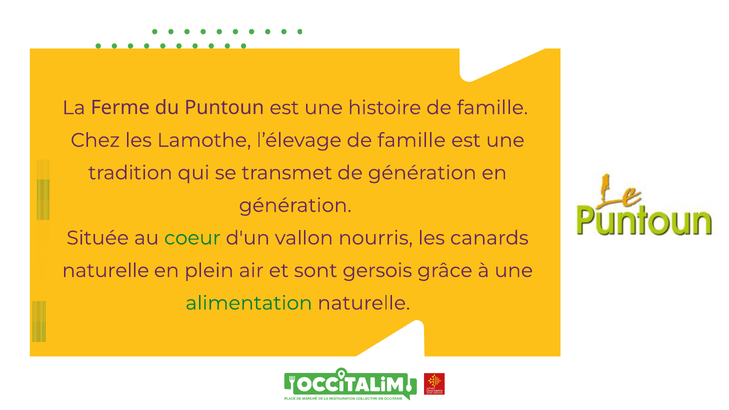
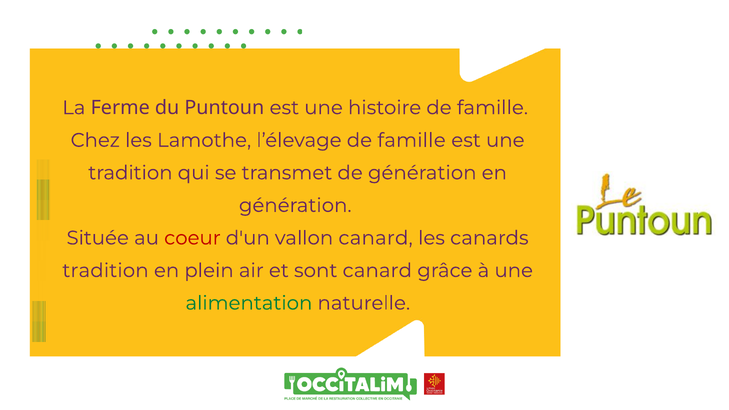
coeur colour: green -> red (192, 238)
vallon nourris: nourris -> canard (376, 238)
naturelle: naturelle -> tradition (105, 271)
sont gersois: gersois -> canard (377, 271)
